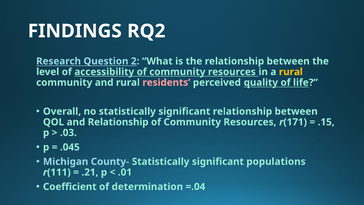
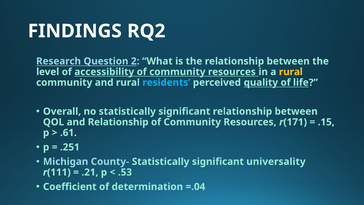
residents colour: pink -> light blue (166, 82)
.03: .03 -> .61 (68, 133)
.045: .045 -> .251 (70, 147)
populations: populations -> universality (276, 161)
.01: .01 -> .53 (125, 172)
